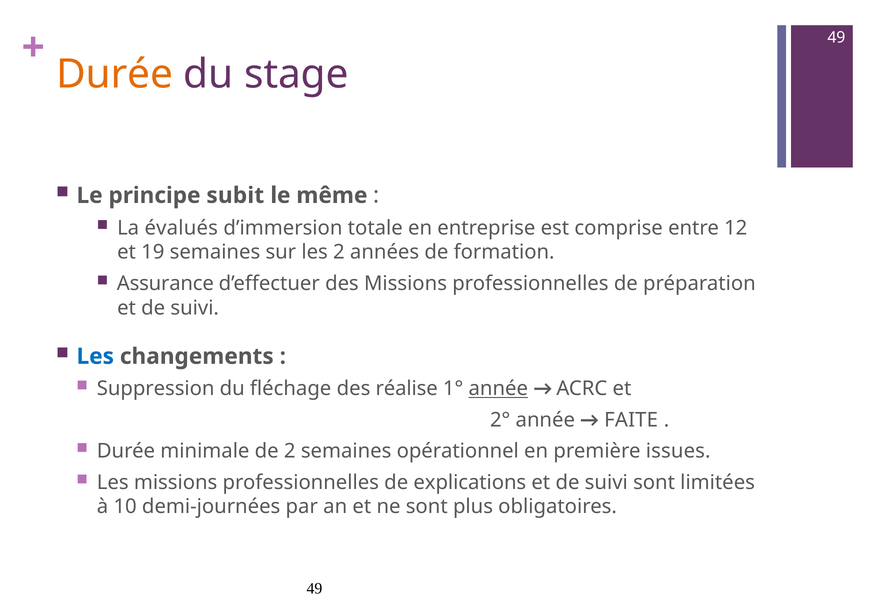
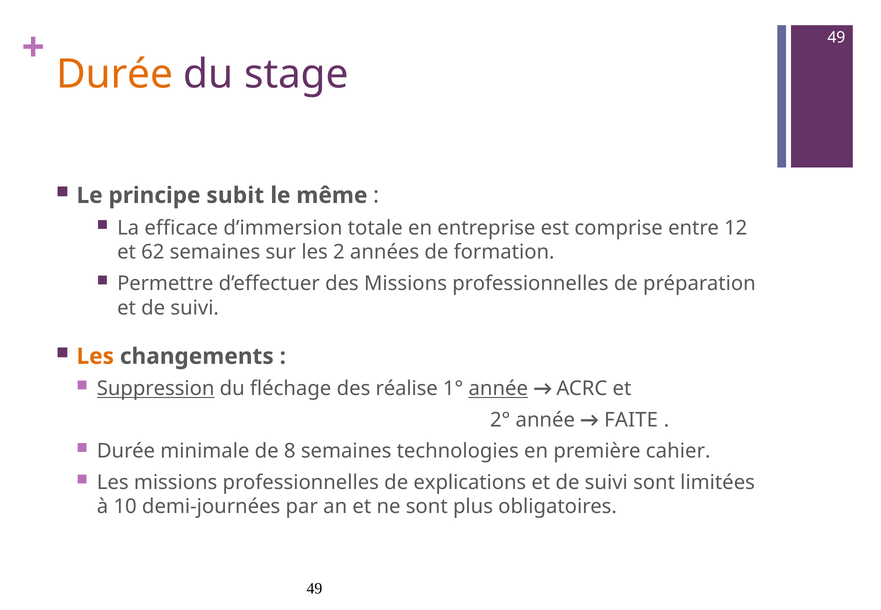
évalués: évalués -> efficace (181, 228)
19: 19 -> 62 (153, 252)
Assurance: Assurance -> Permettre (165, 283)
Les colour: blue -> orange (95, 356)
Suppression underline: none -> present (156, 389)
de 2: 2 -> 8 (290, 451)
opérationnel: opérationnel -> technologies (458, 451)
issues: issues -> cahier (678, 451)
